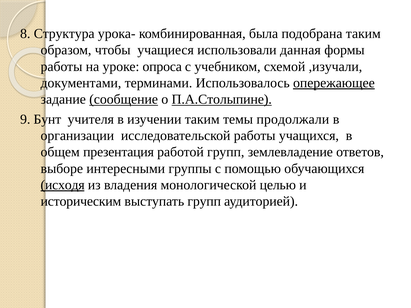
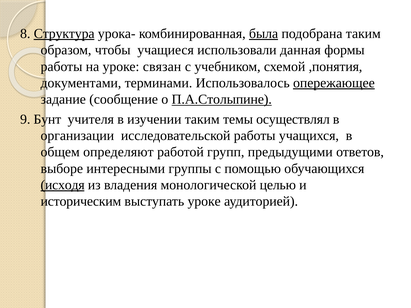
Структура underline: none -> present (64, 34)
была underline: none -> present (264, 34)
опроса: опроса -> связан (162, 67)
,изучали: ,изучали -> ,понятия (336, 67)
сообщение underline: present -> none (124, 99)
продолжали: продолжали -> осуществлял (293, 119)
презентация: презентация -> определяют (118, 152)
землевладение: землевладение -> предыдущими (290, 152)
выступать групп: групп -> уроке (204, 202)
